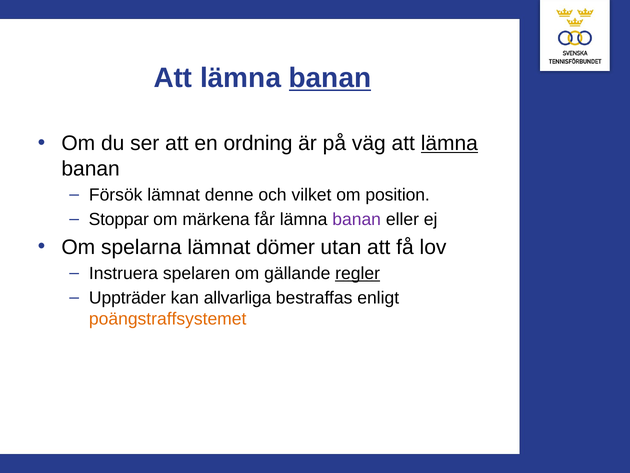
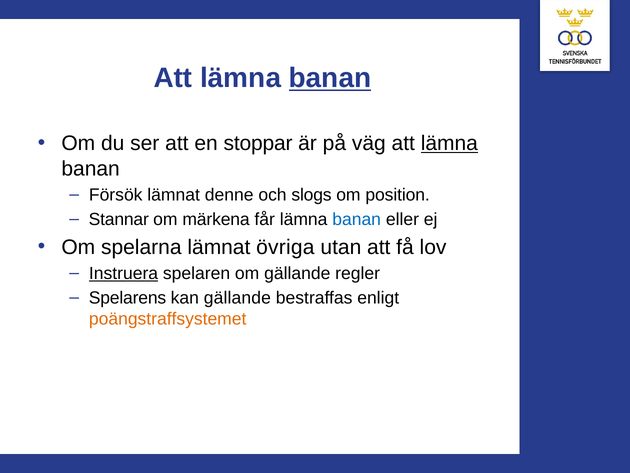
ordning: ordning -> stoppar (258, 143)
vilket: vilket -> slogs (312, 195)
Stoppar: Stoppar -> Stannar (119, 219)
banan colour: purple -> blue (357, 219)
dömer: dömer -> övriga (285, 247)
Instruera underline: none -> present (124, 273)
regler underline: present -> none (358, 273)
Uppträder: Uppträder -> Spelarens (127, 298)
kan allvarliga: allvarliga -> gällande (237, 298)
